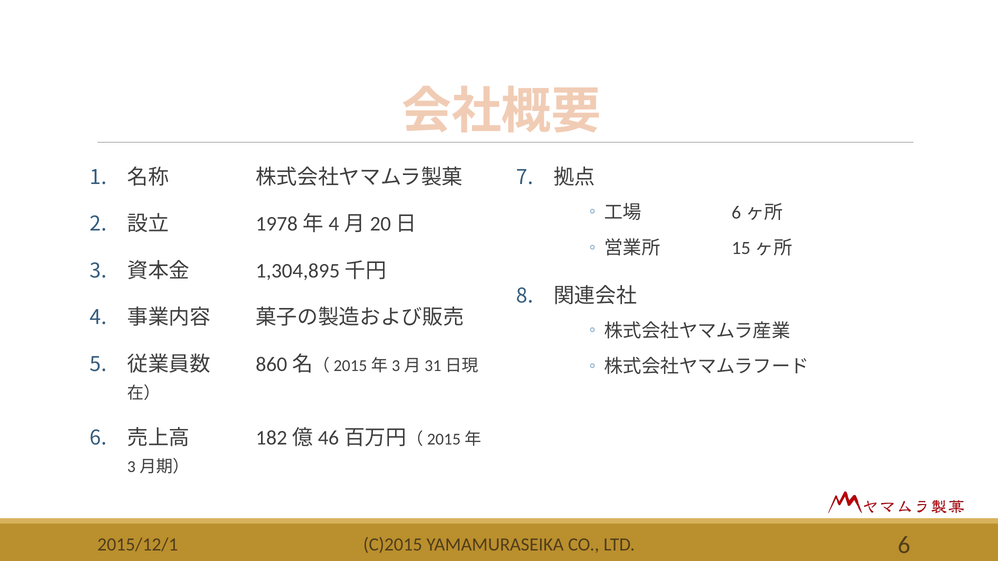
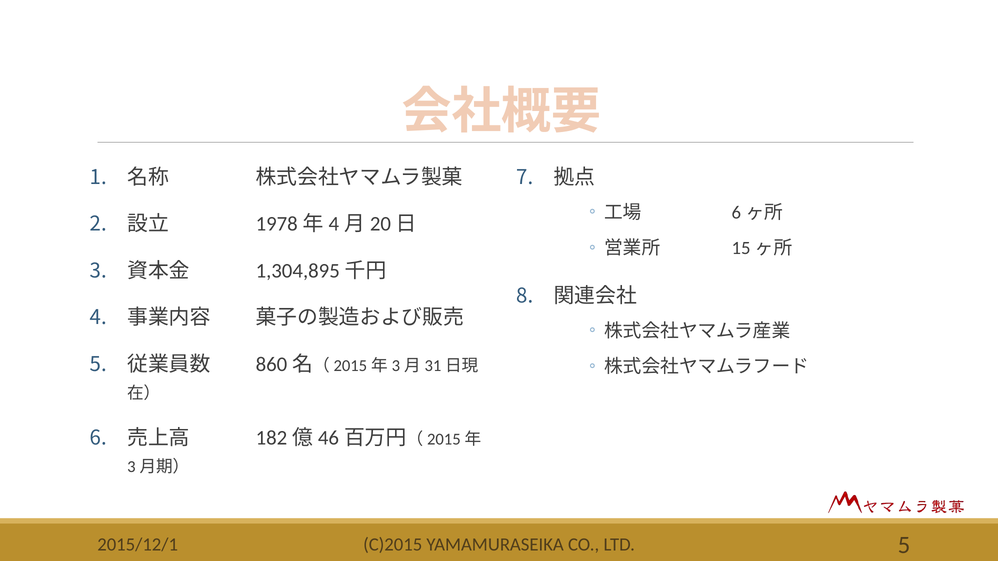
LTD 6: 6 -> 5 (904, 545)
